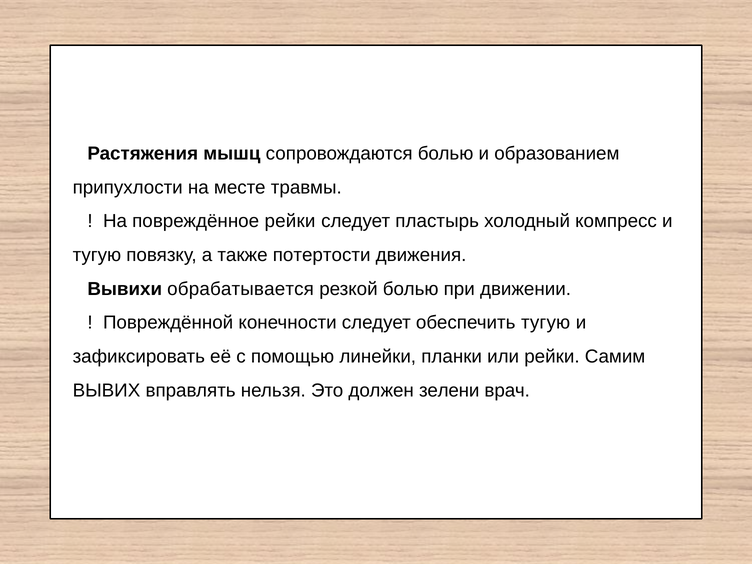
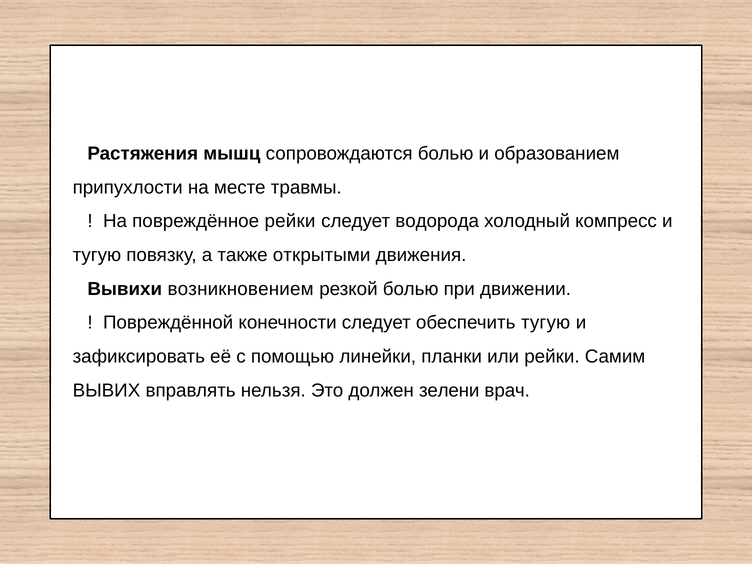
пластырь: пластырь -> водорода (437, 221)
потертости: потертости -> открытыми (322, 255)
обрабатывается: обрабатывается -> возникновением (241, 289)
